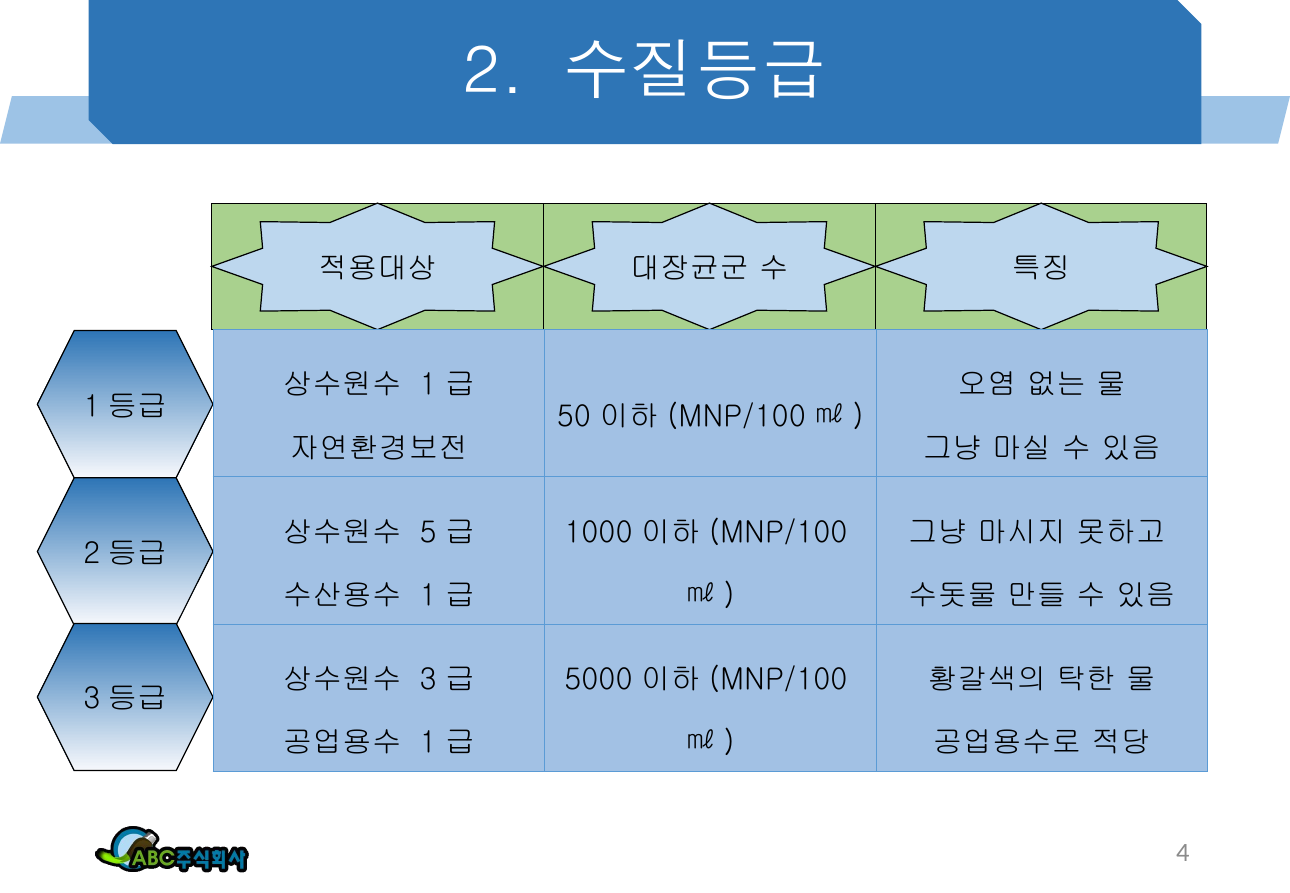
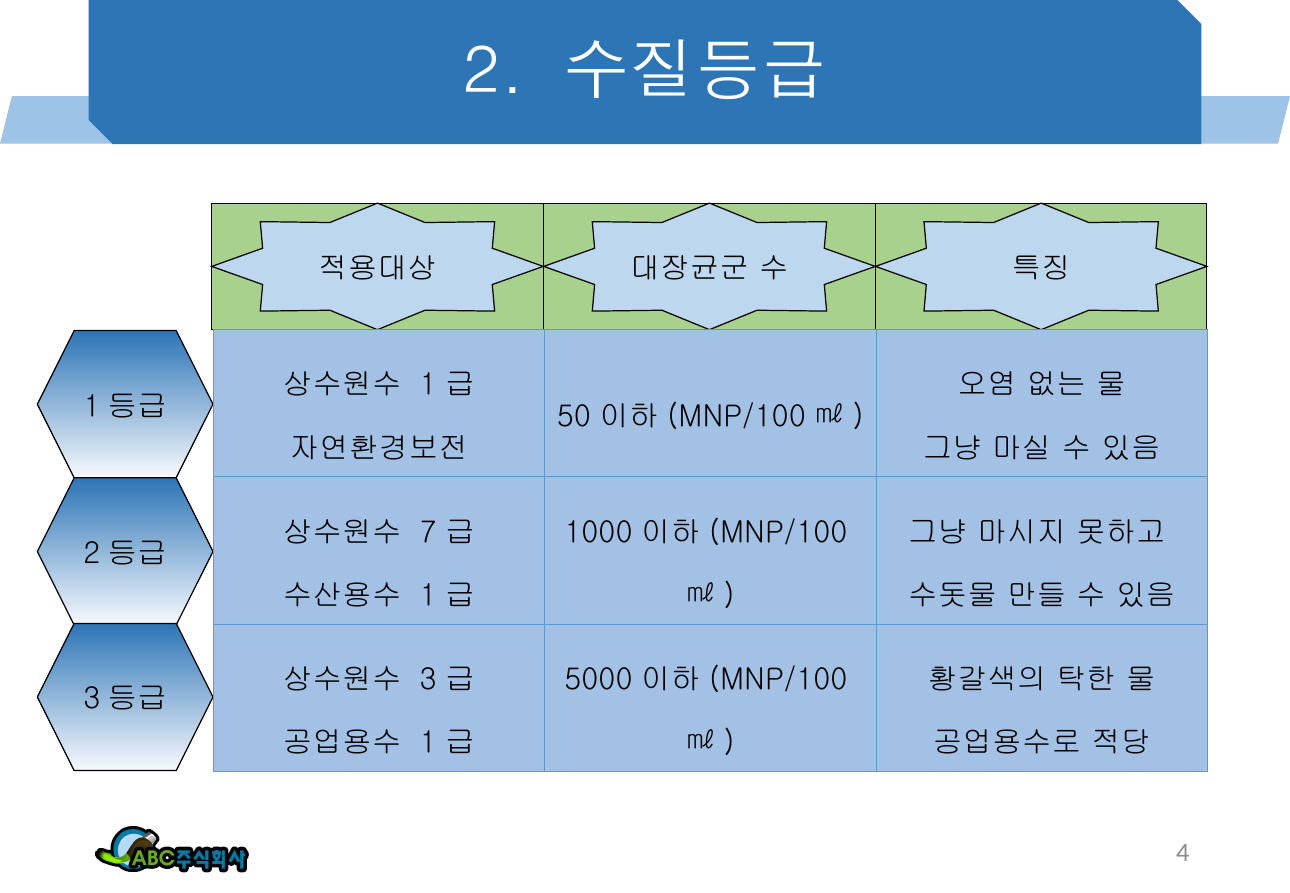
5: 5 -> 7 (428, 532)
